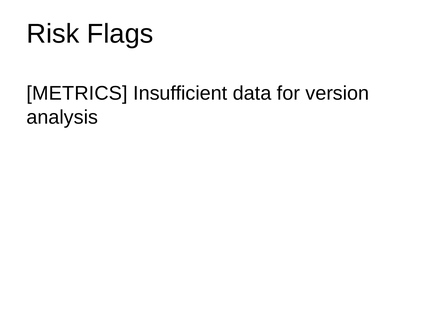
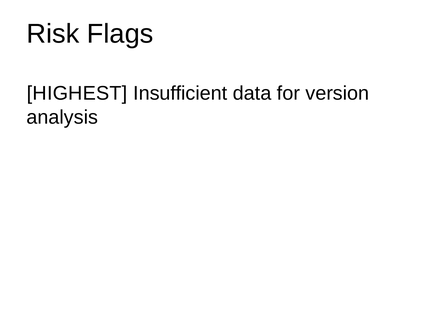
METRICS: METRICS -> HIGHEST (77, 93)
